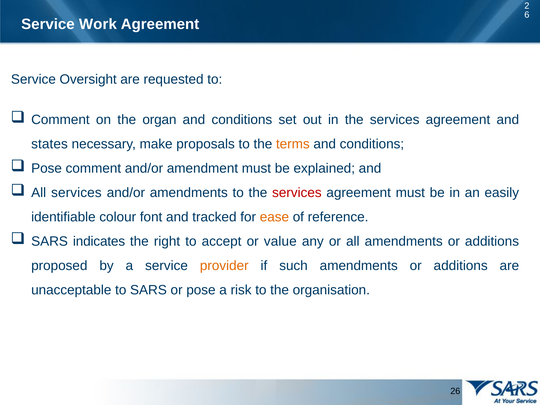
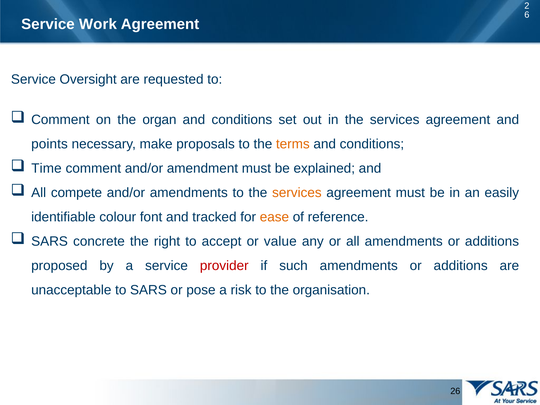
states: states -> points (49, 144)
Pose: Pose -> Time (46, 168)
All services: services -> compete (77, 193)
services colour: red -> orange (297, 193)
indicates: indicates -> concrete (99, 241)
provider colour: orange -> red (224, 266)
